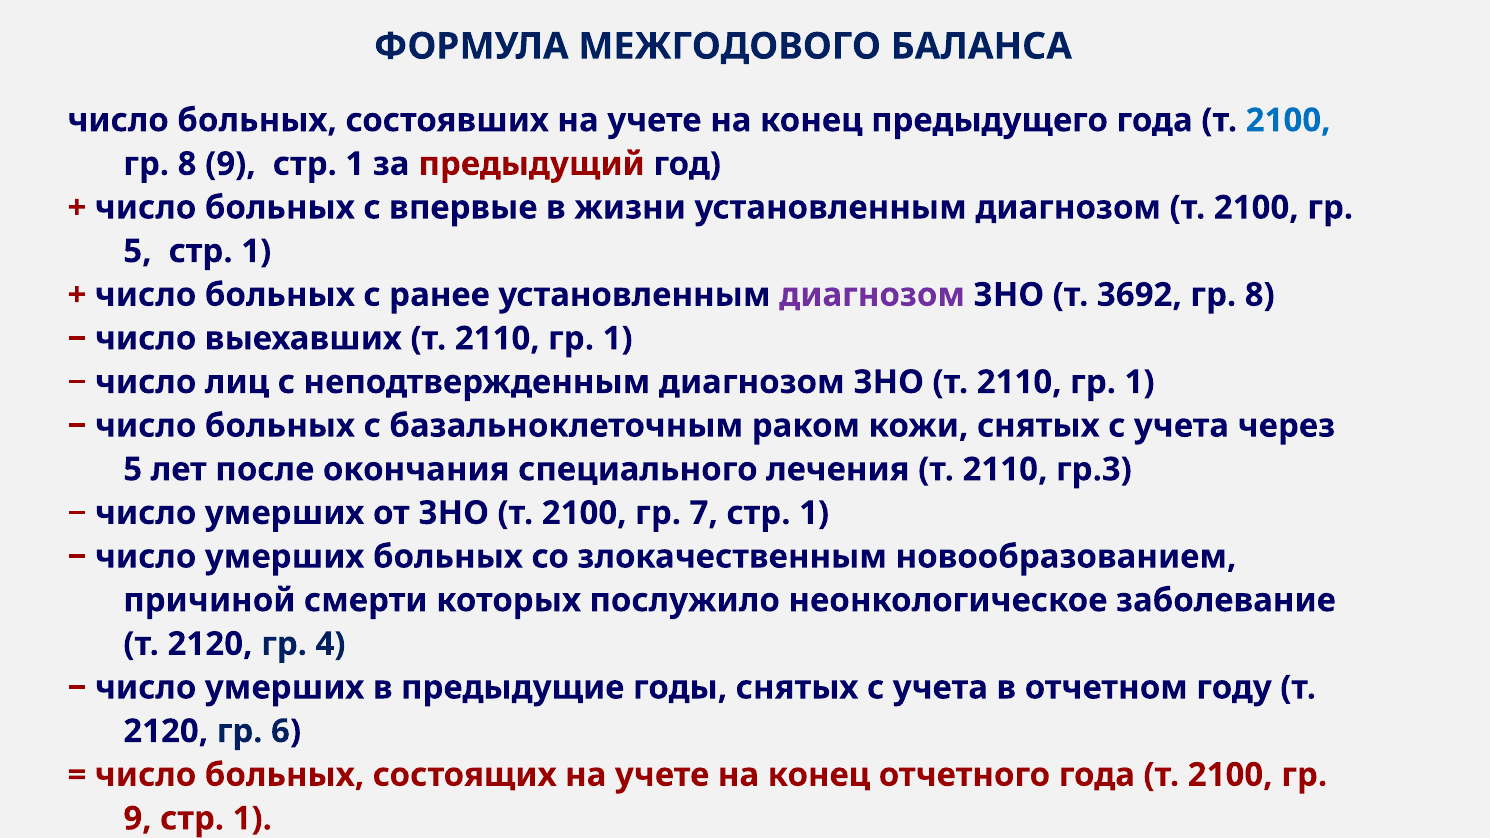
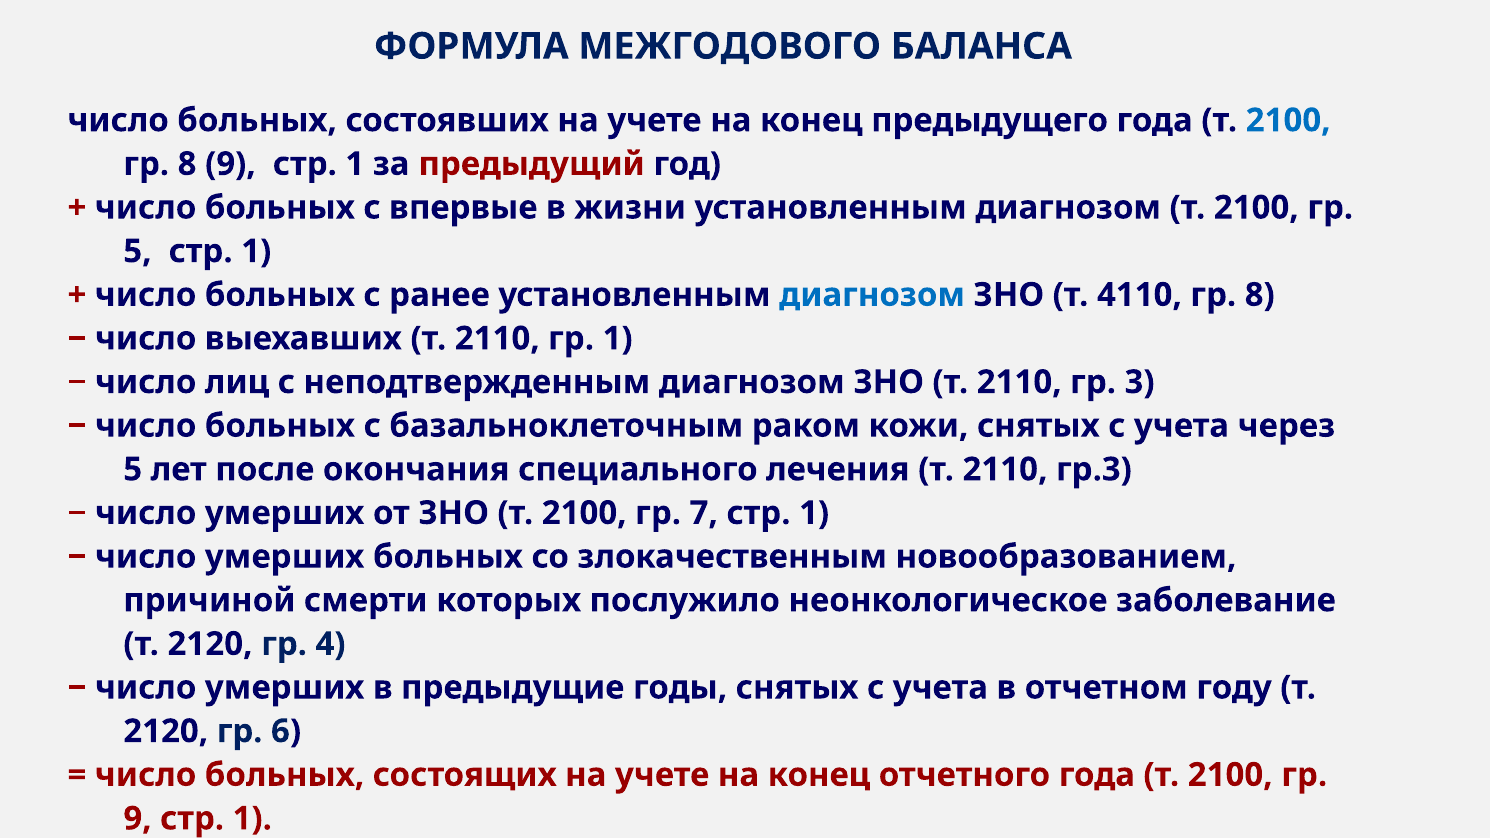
диагнозом colour: purple -> blue (872, 295)
3692: 3692 -> 4110 (1139, 295)
1: 1 -> 3 (1140, 382)
